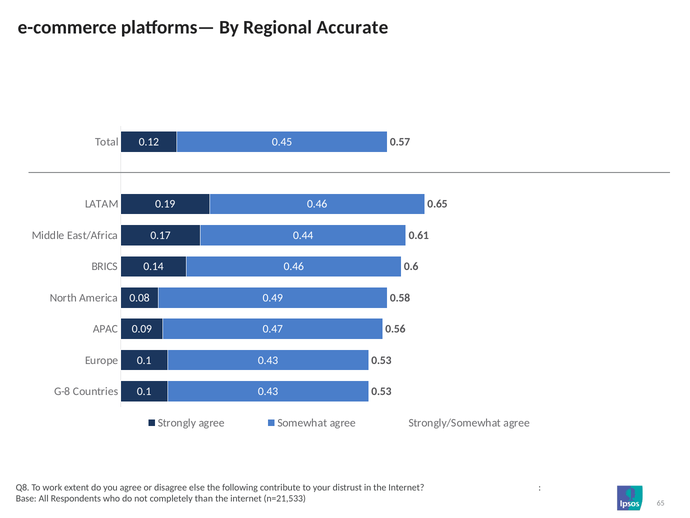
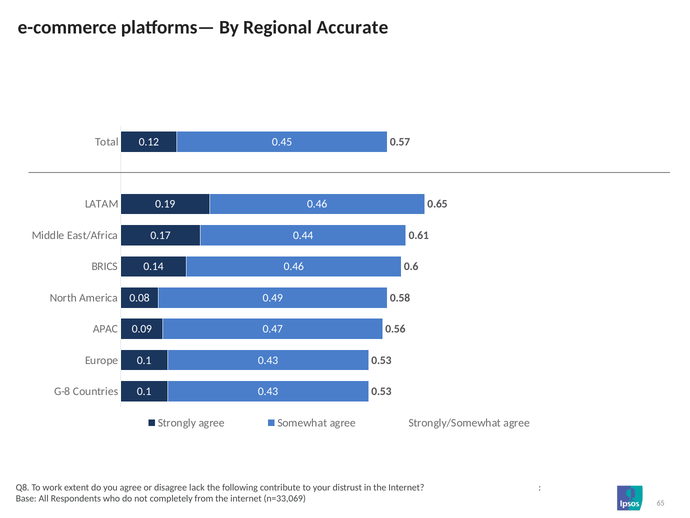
else: else -> lack (197, 487)
than: than -> from (204, 498)
n=21,533: n=21,533 -> n=33,069 (285, 498)
